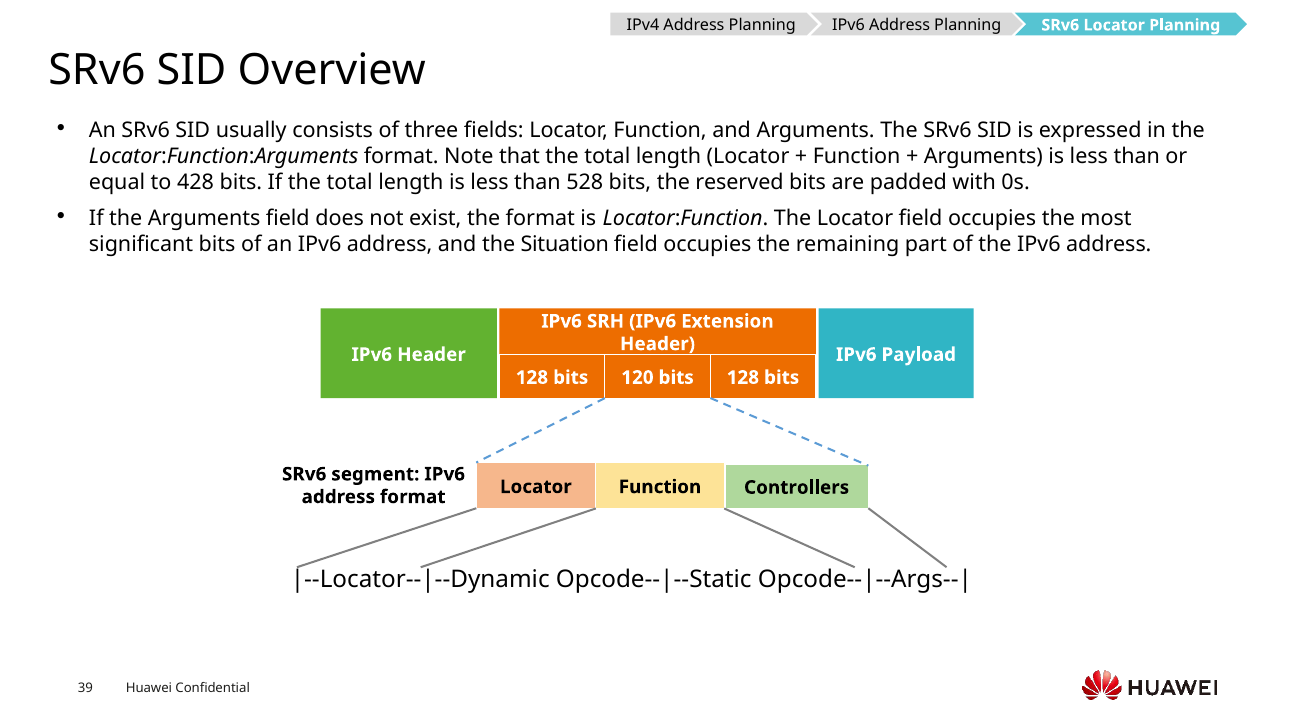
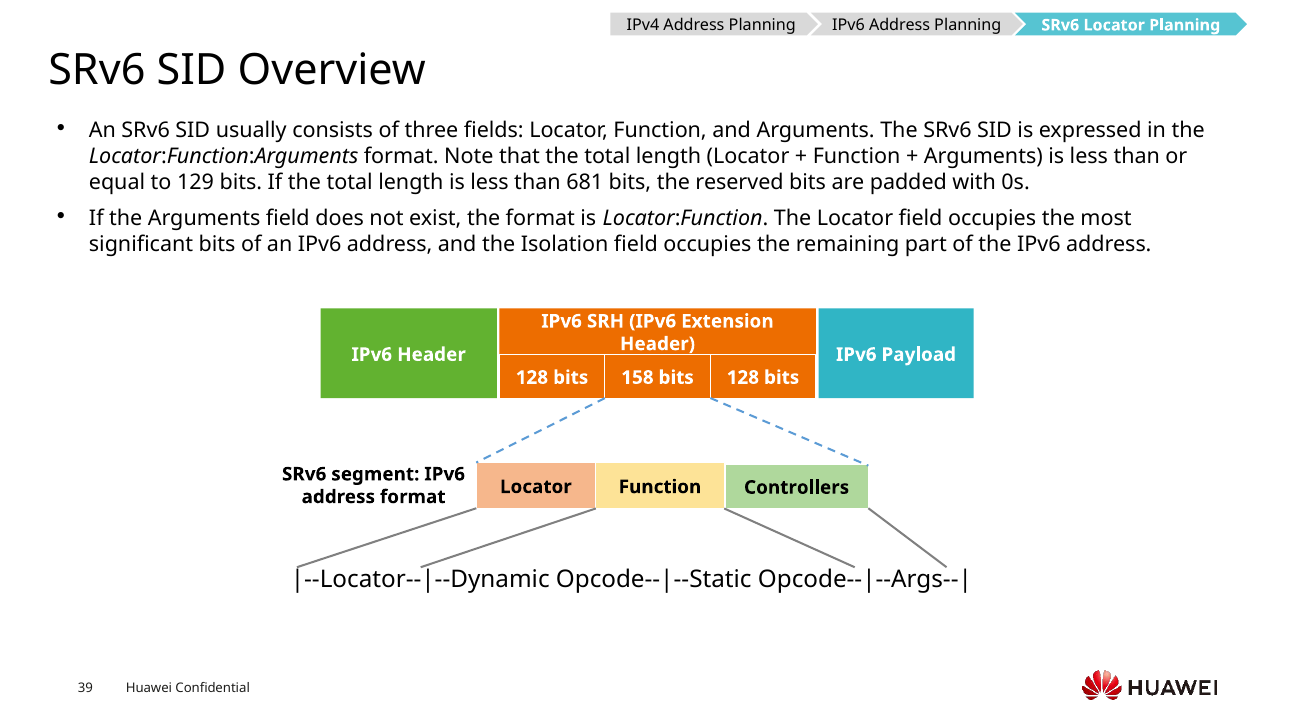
428: 428 -> 129 (195, 182)
528: 528 -> 681 (585, 182)
Situation: Situation -> Isolation (565, 245)
120: 120 -> 158 (637, 377)
